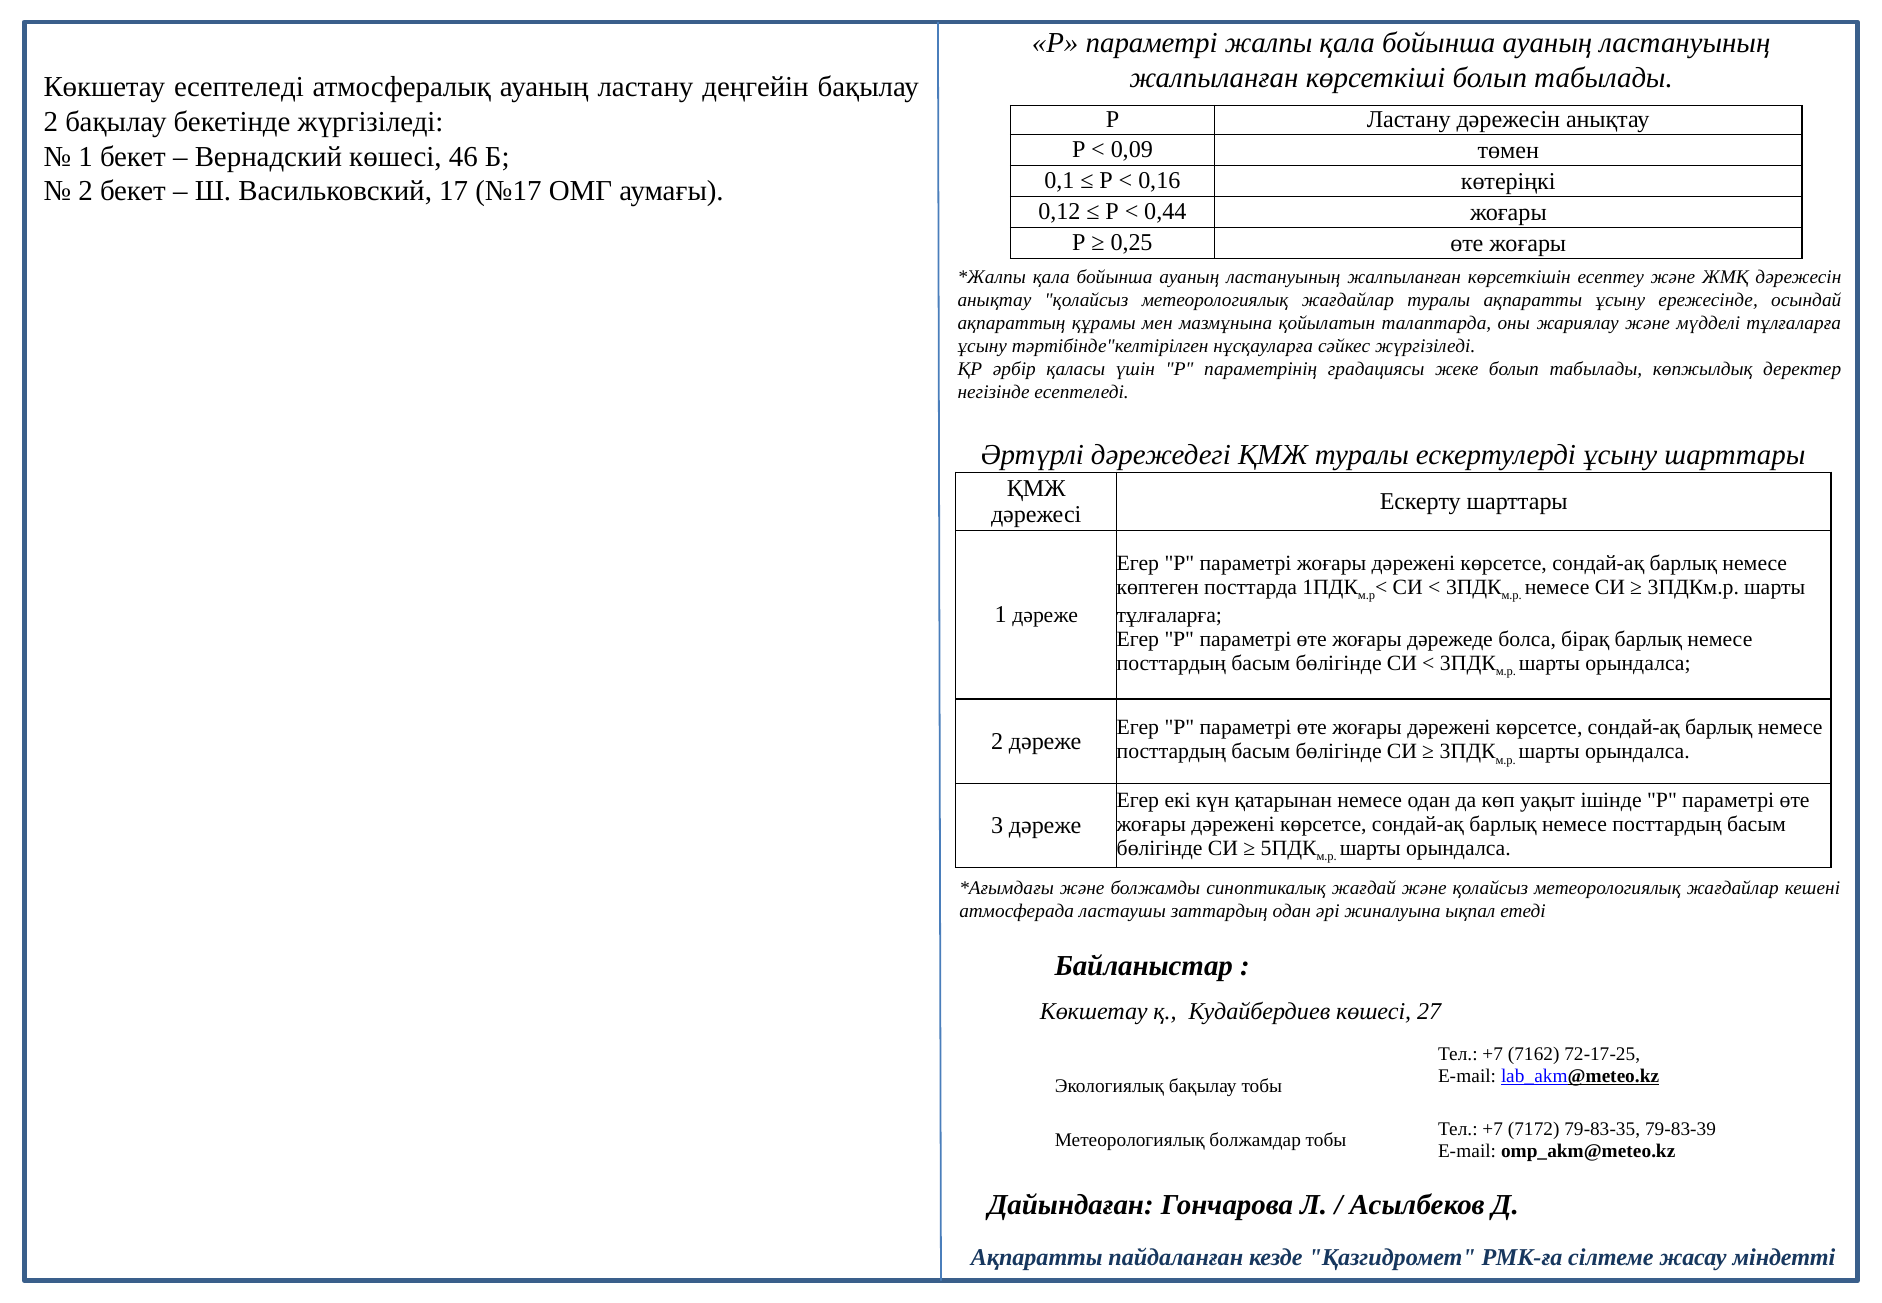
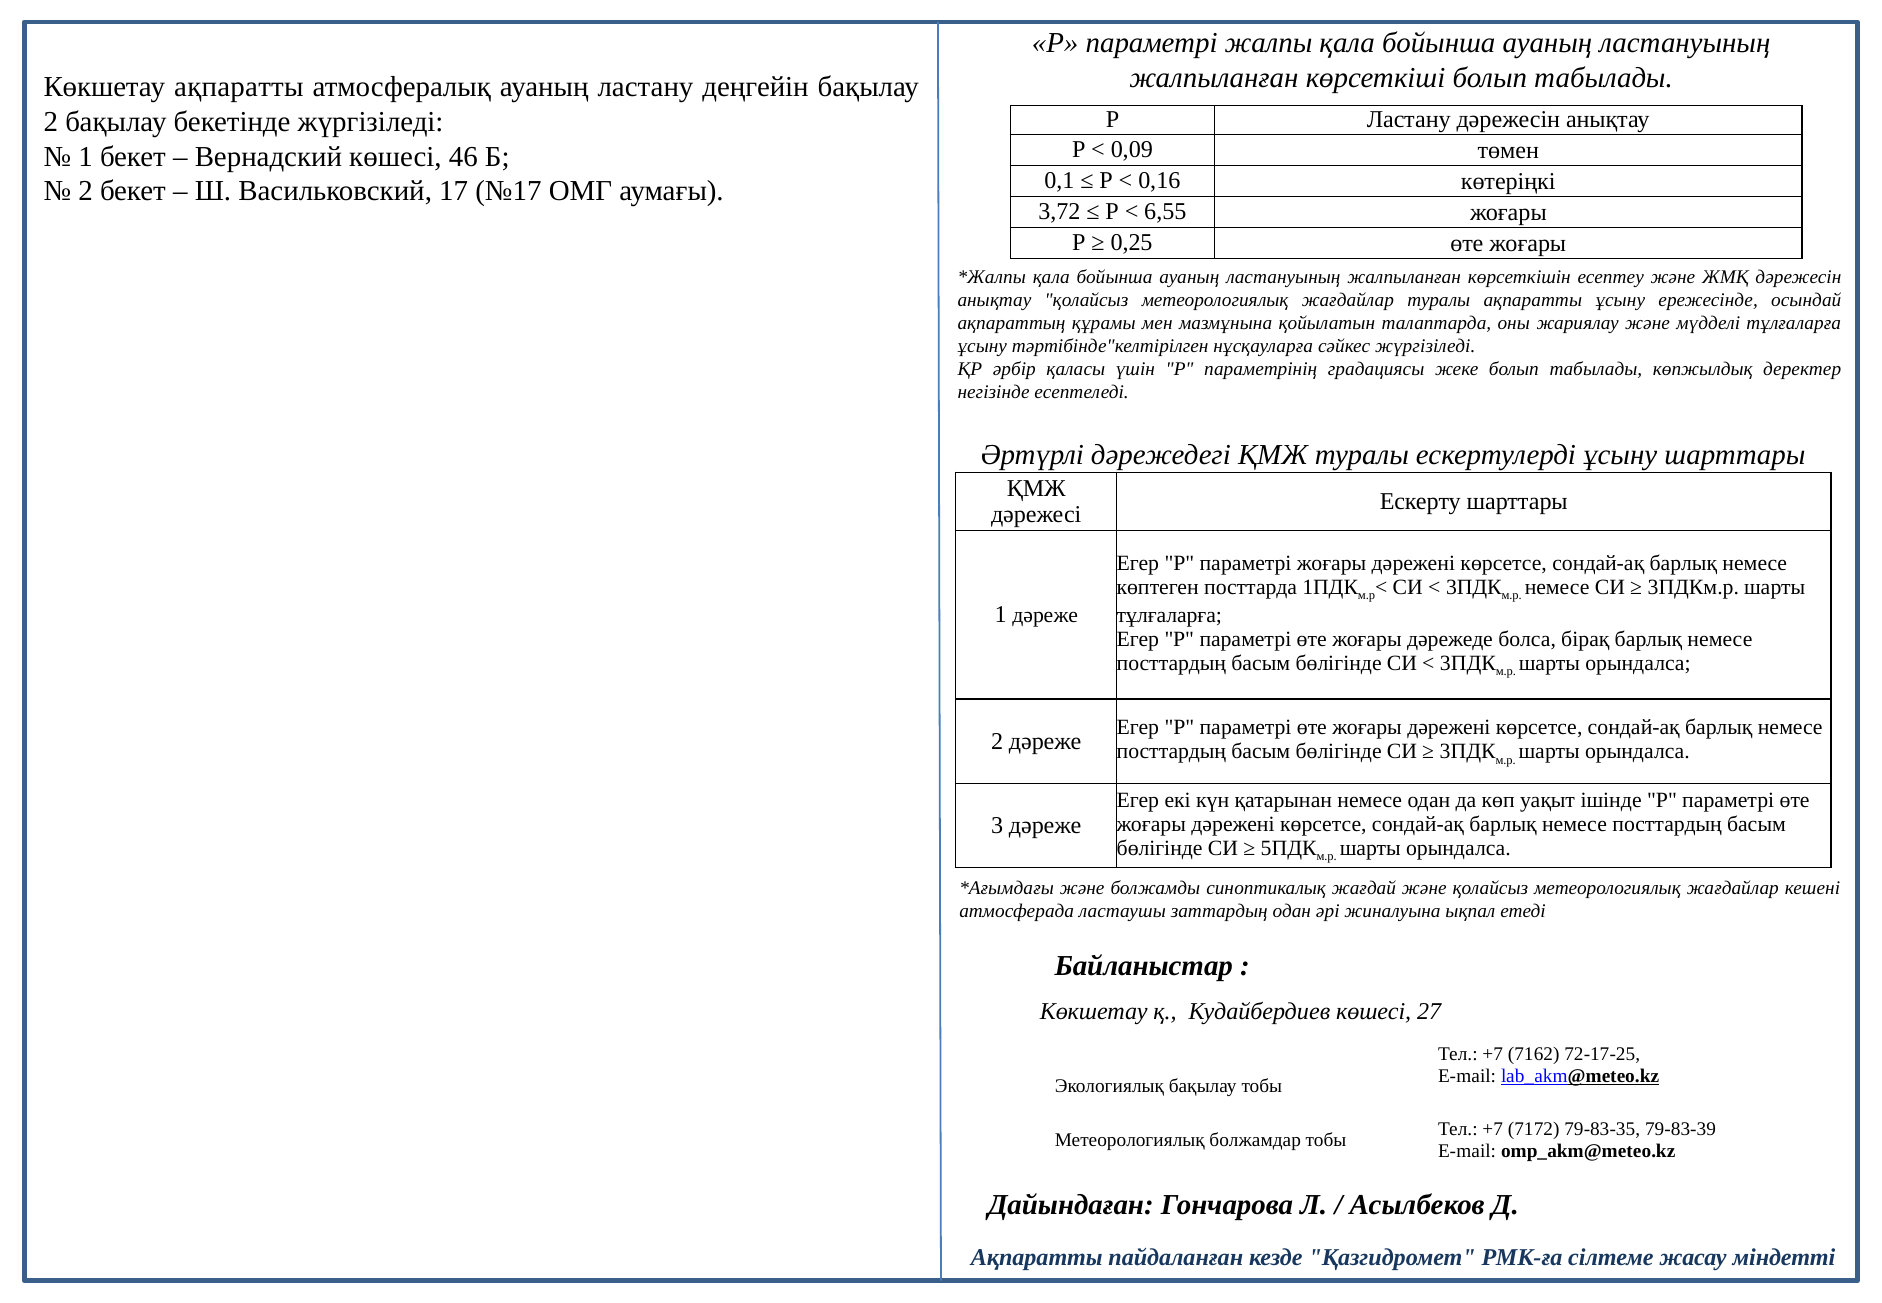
Көкшетау есептеледі: есептеледі -> ақпаратты (239, 87)
0,12: 0,12 -> 3,72 (1059, 212)
0,44: 0,44 -> 6,55 (1165, 212)
